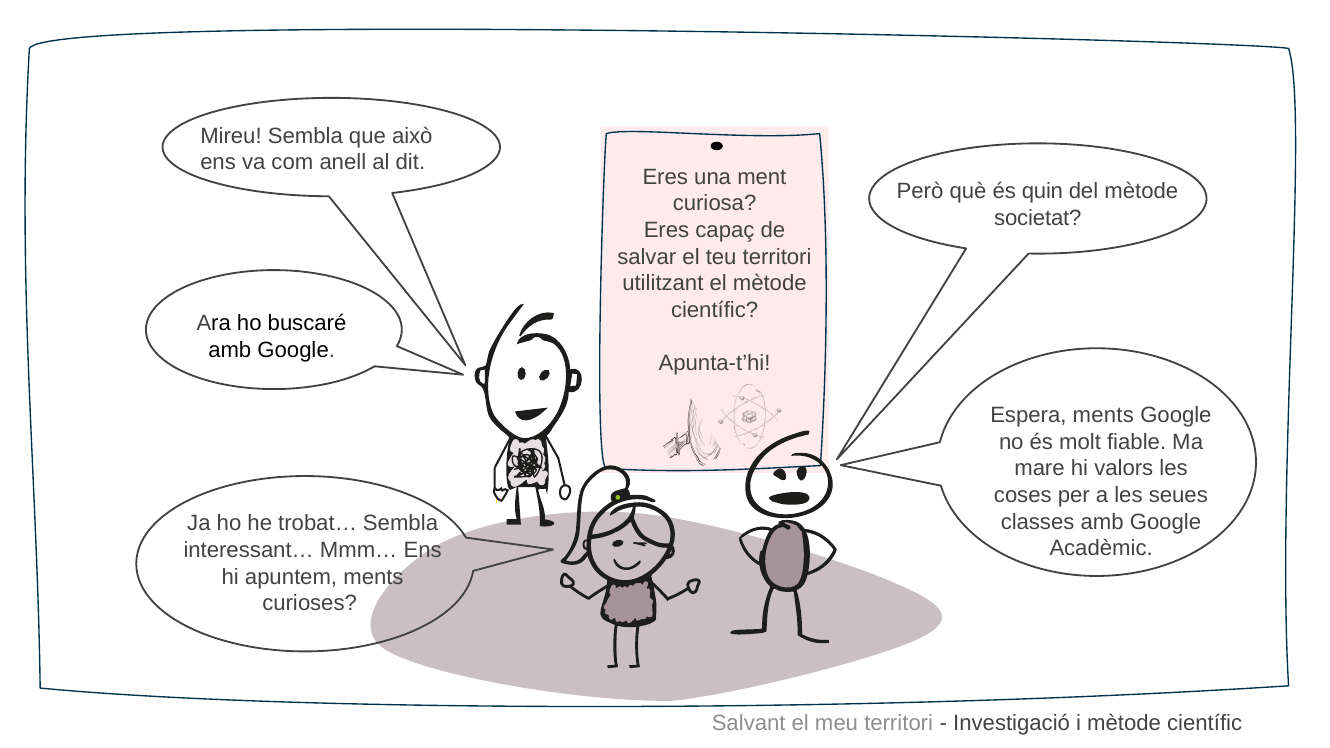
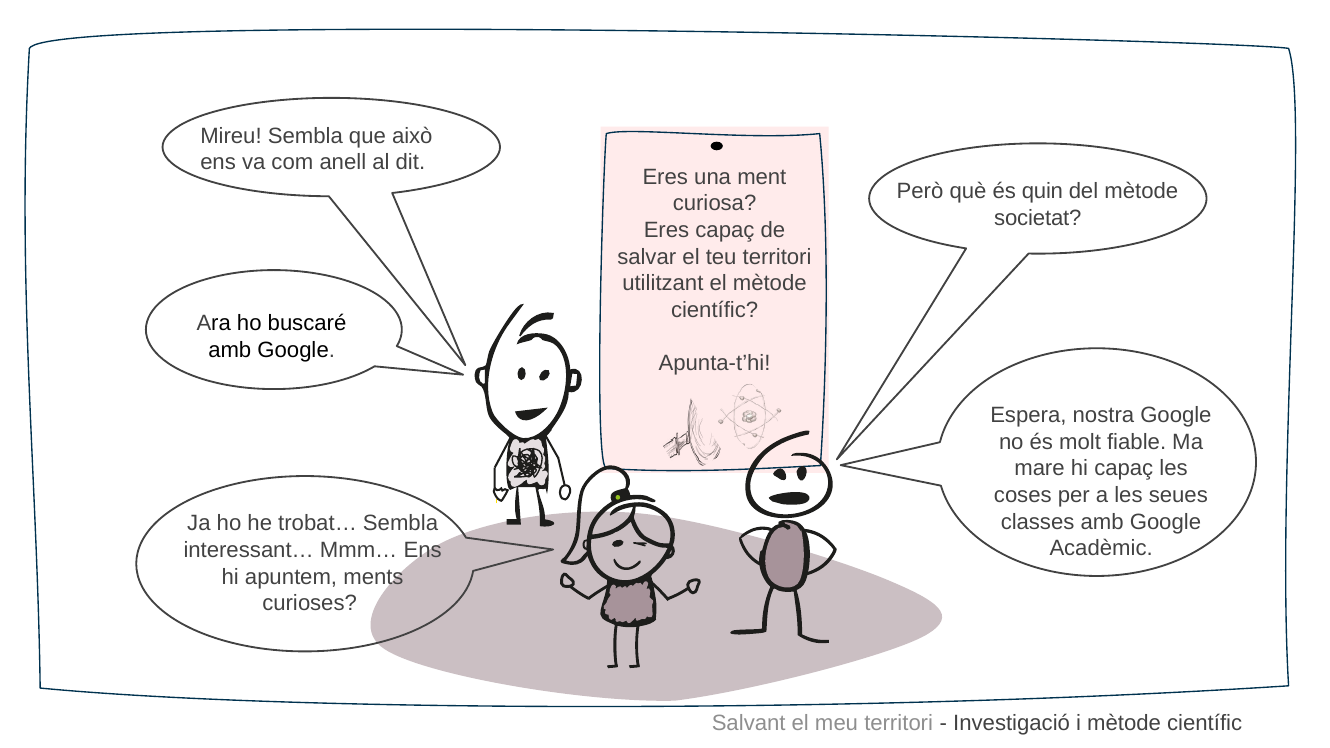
Espera ments: ments -> nostra (1103, 416)
hi valors: valors -> capaç (1124, 469)
